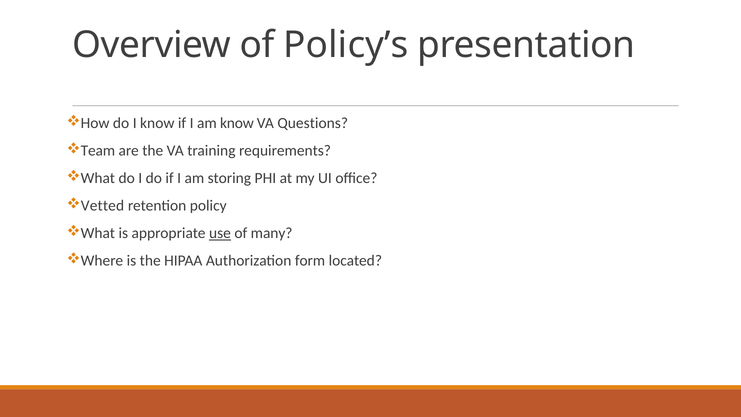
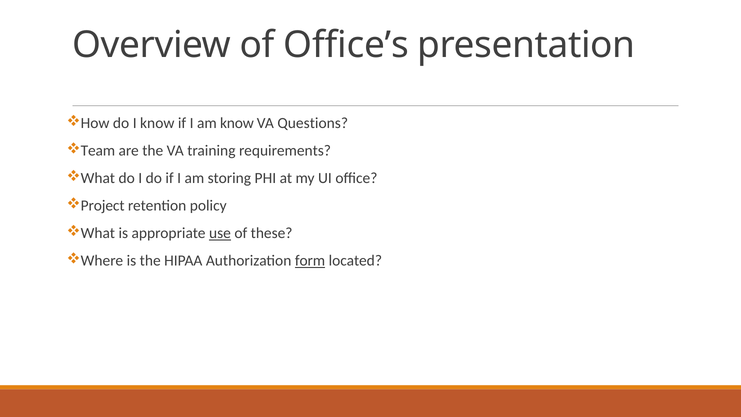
Policy’s: Policy’s -> Office’s (346, 45)
Vetted: Vetted -> Project (103, 206)
many: many -> these (272, 233)
form underline: none -> present (310, 261)
